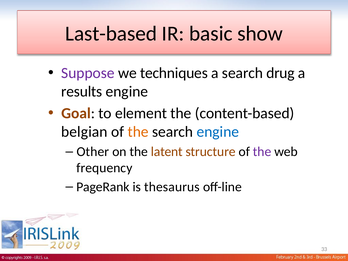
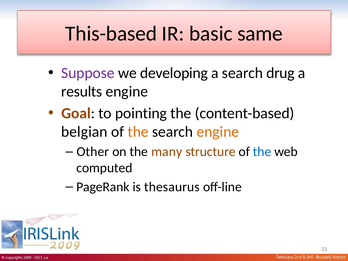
Last-based: Last-based -> This-based (111, 34)
show: show -> same (260, 34)
techniques: techniques -> developing (174, 73)
element: element -> pointing (141, 113)
engine colour: blue -> orange (218, 132)
latent: latent -> many (167, 152)
the colour: purple -> blue (262, 152)
frequency: frequency -> computed (104, 168)
